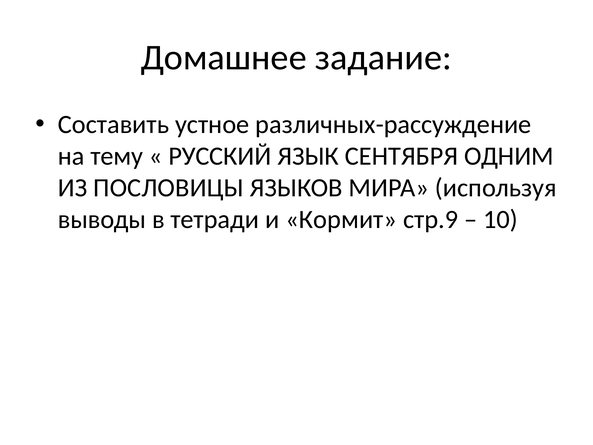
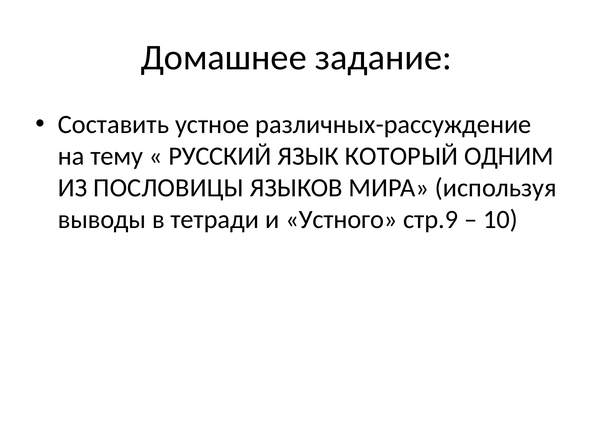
СЕНТЯБРЯ: СЕНТЯБРЯ -> КОТОРЫЙ (401, 156)
Кормит: Кормит -> Устного (341, 219)
